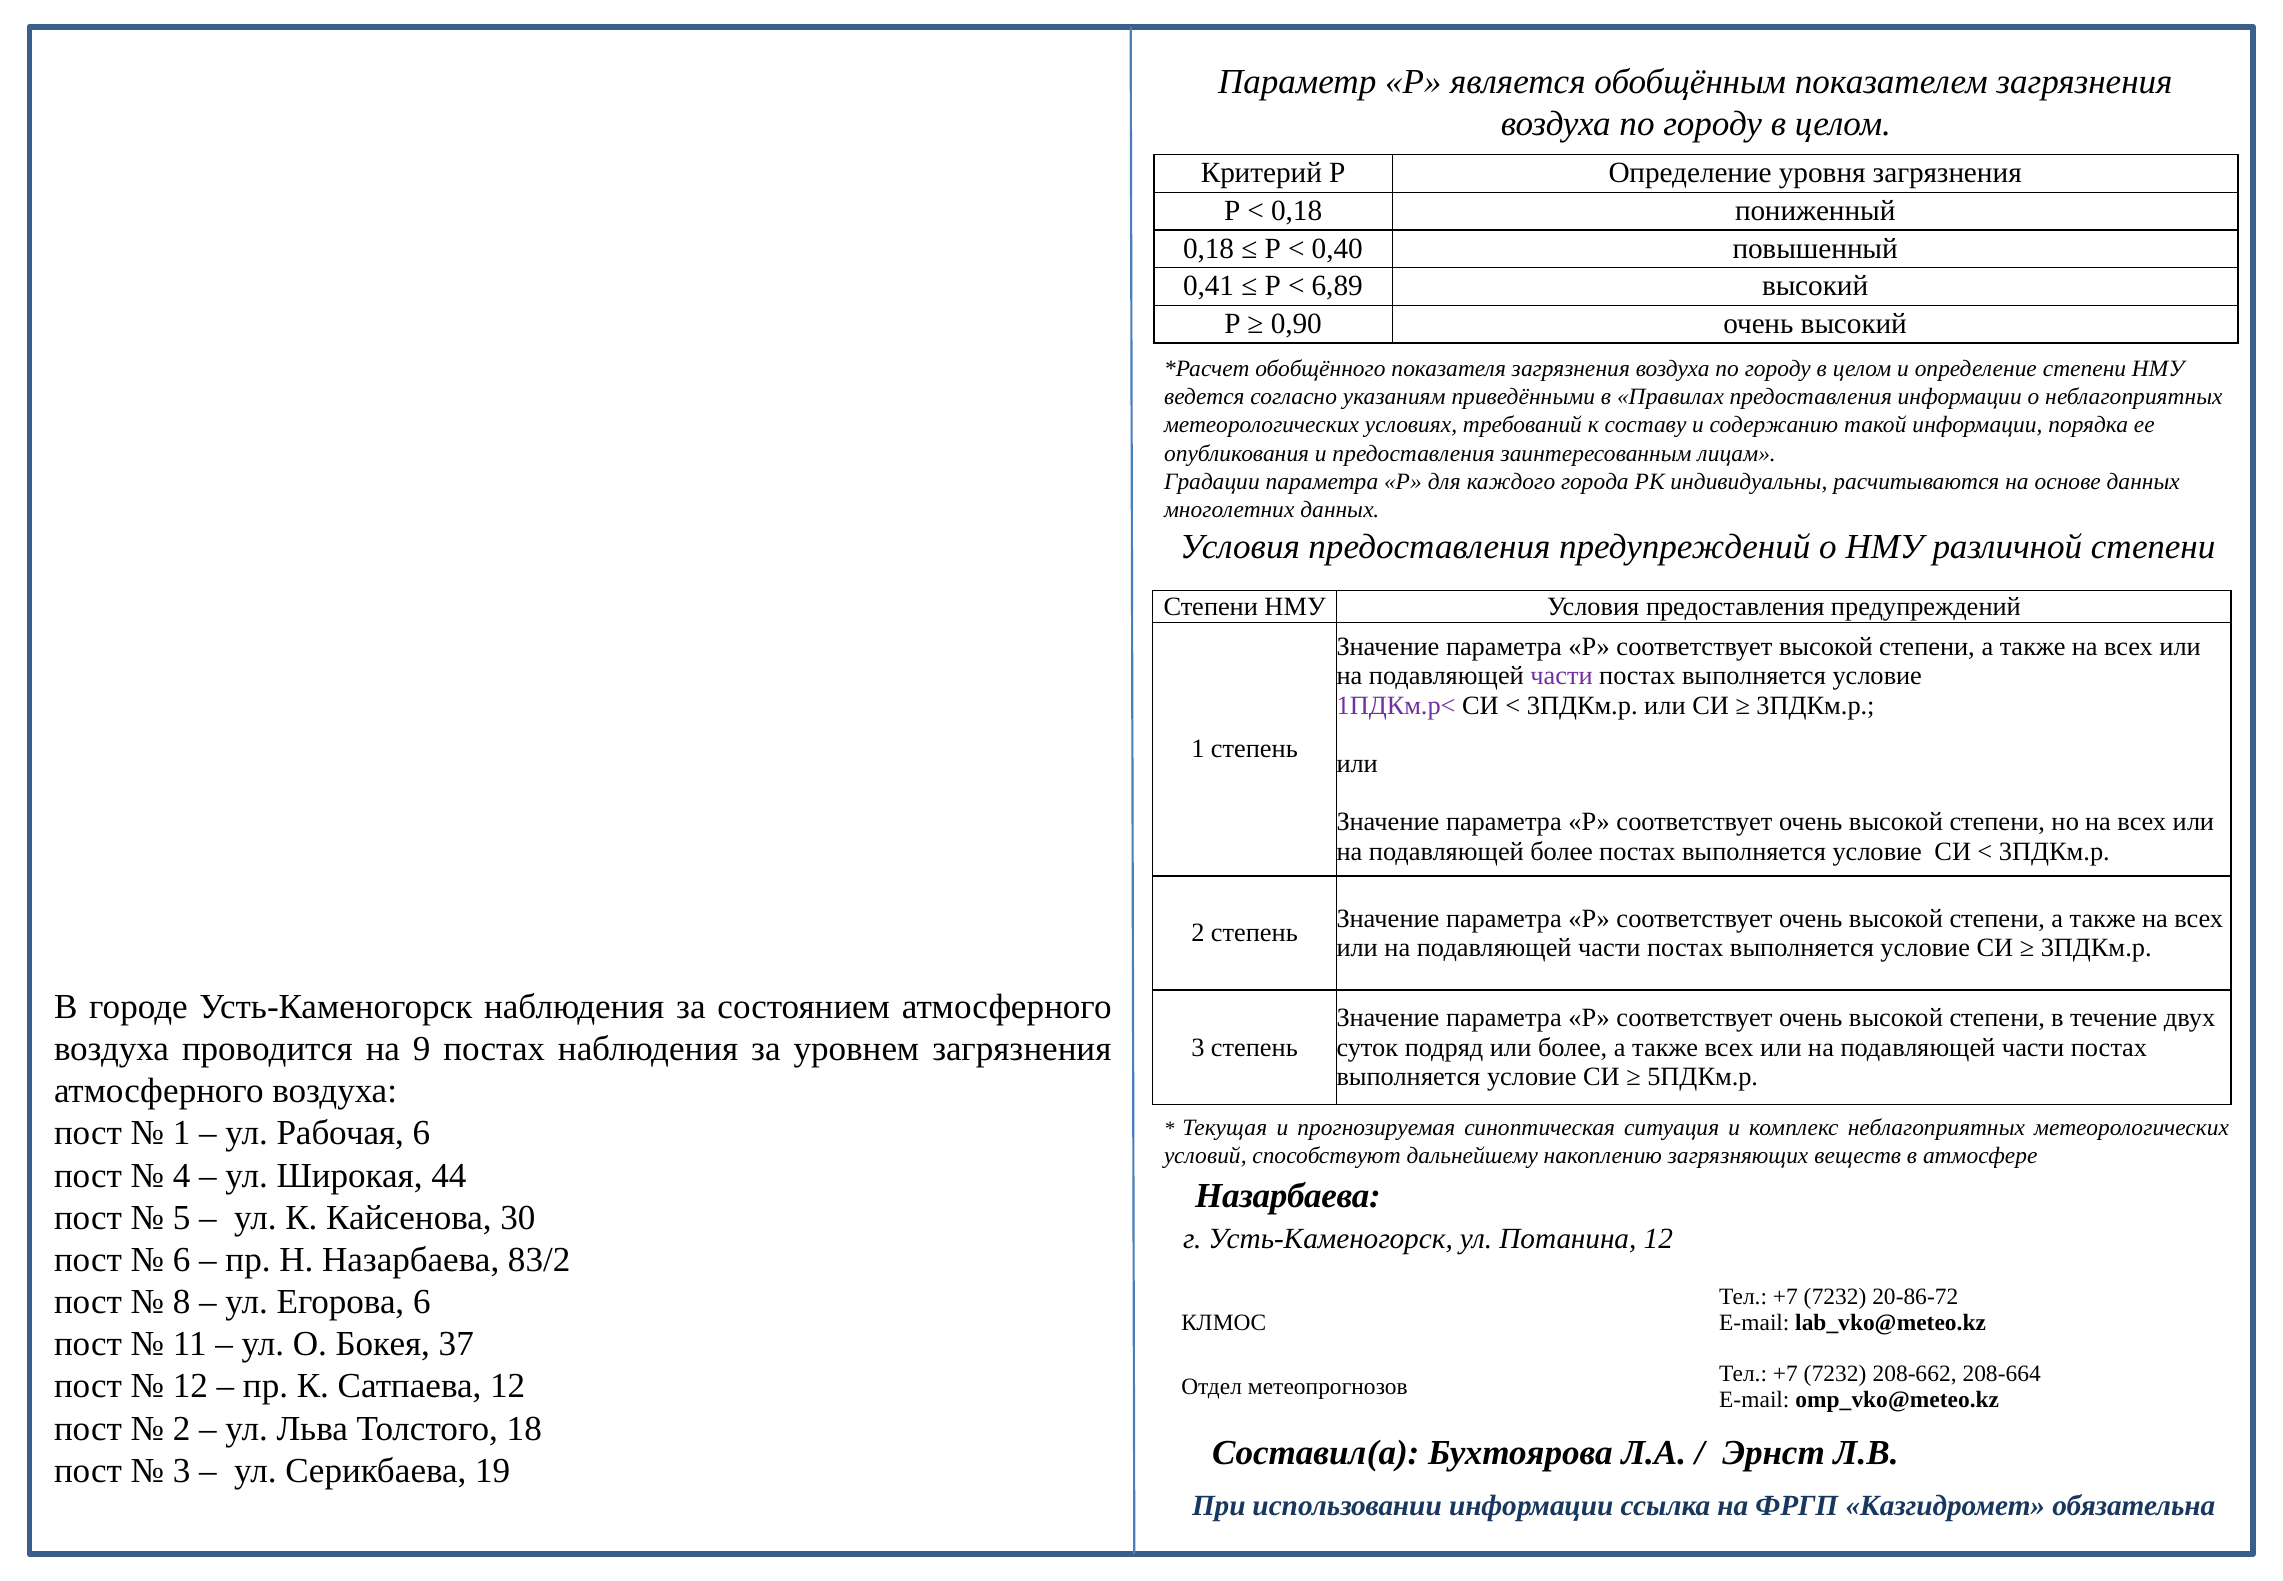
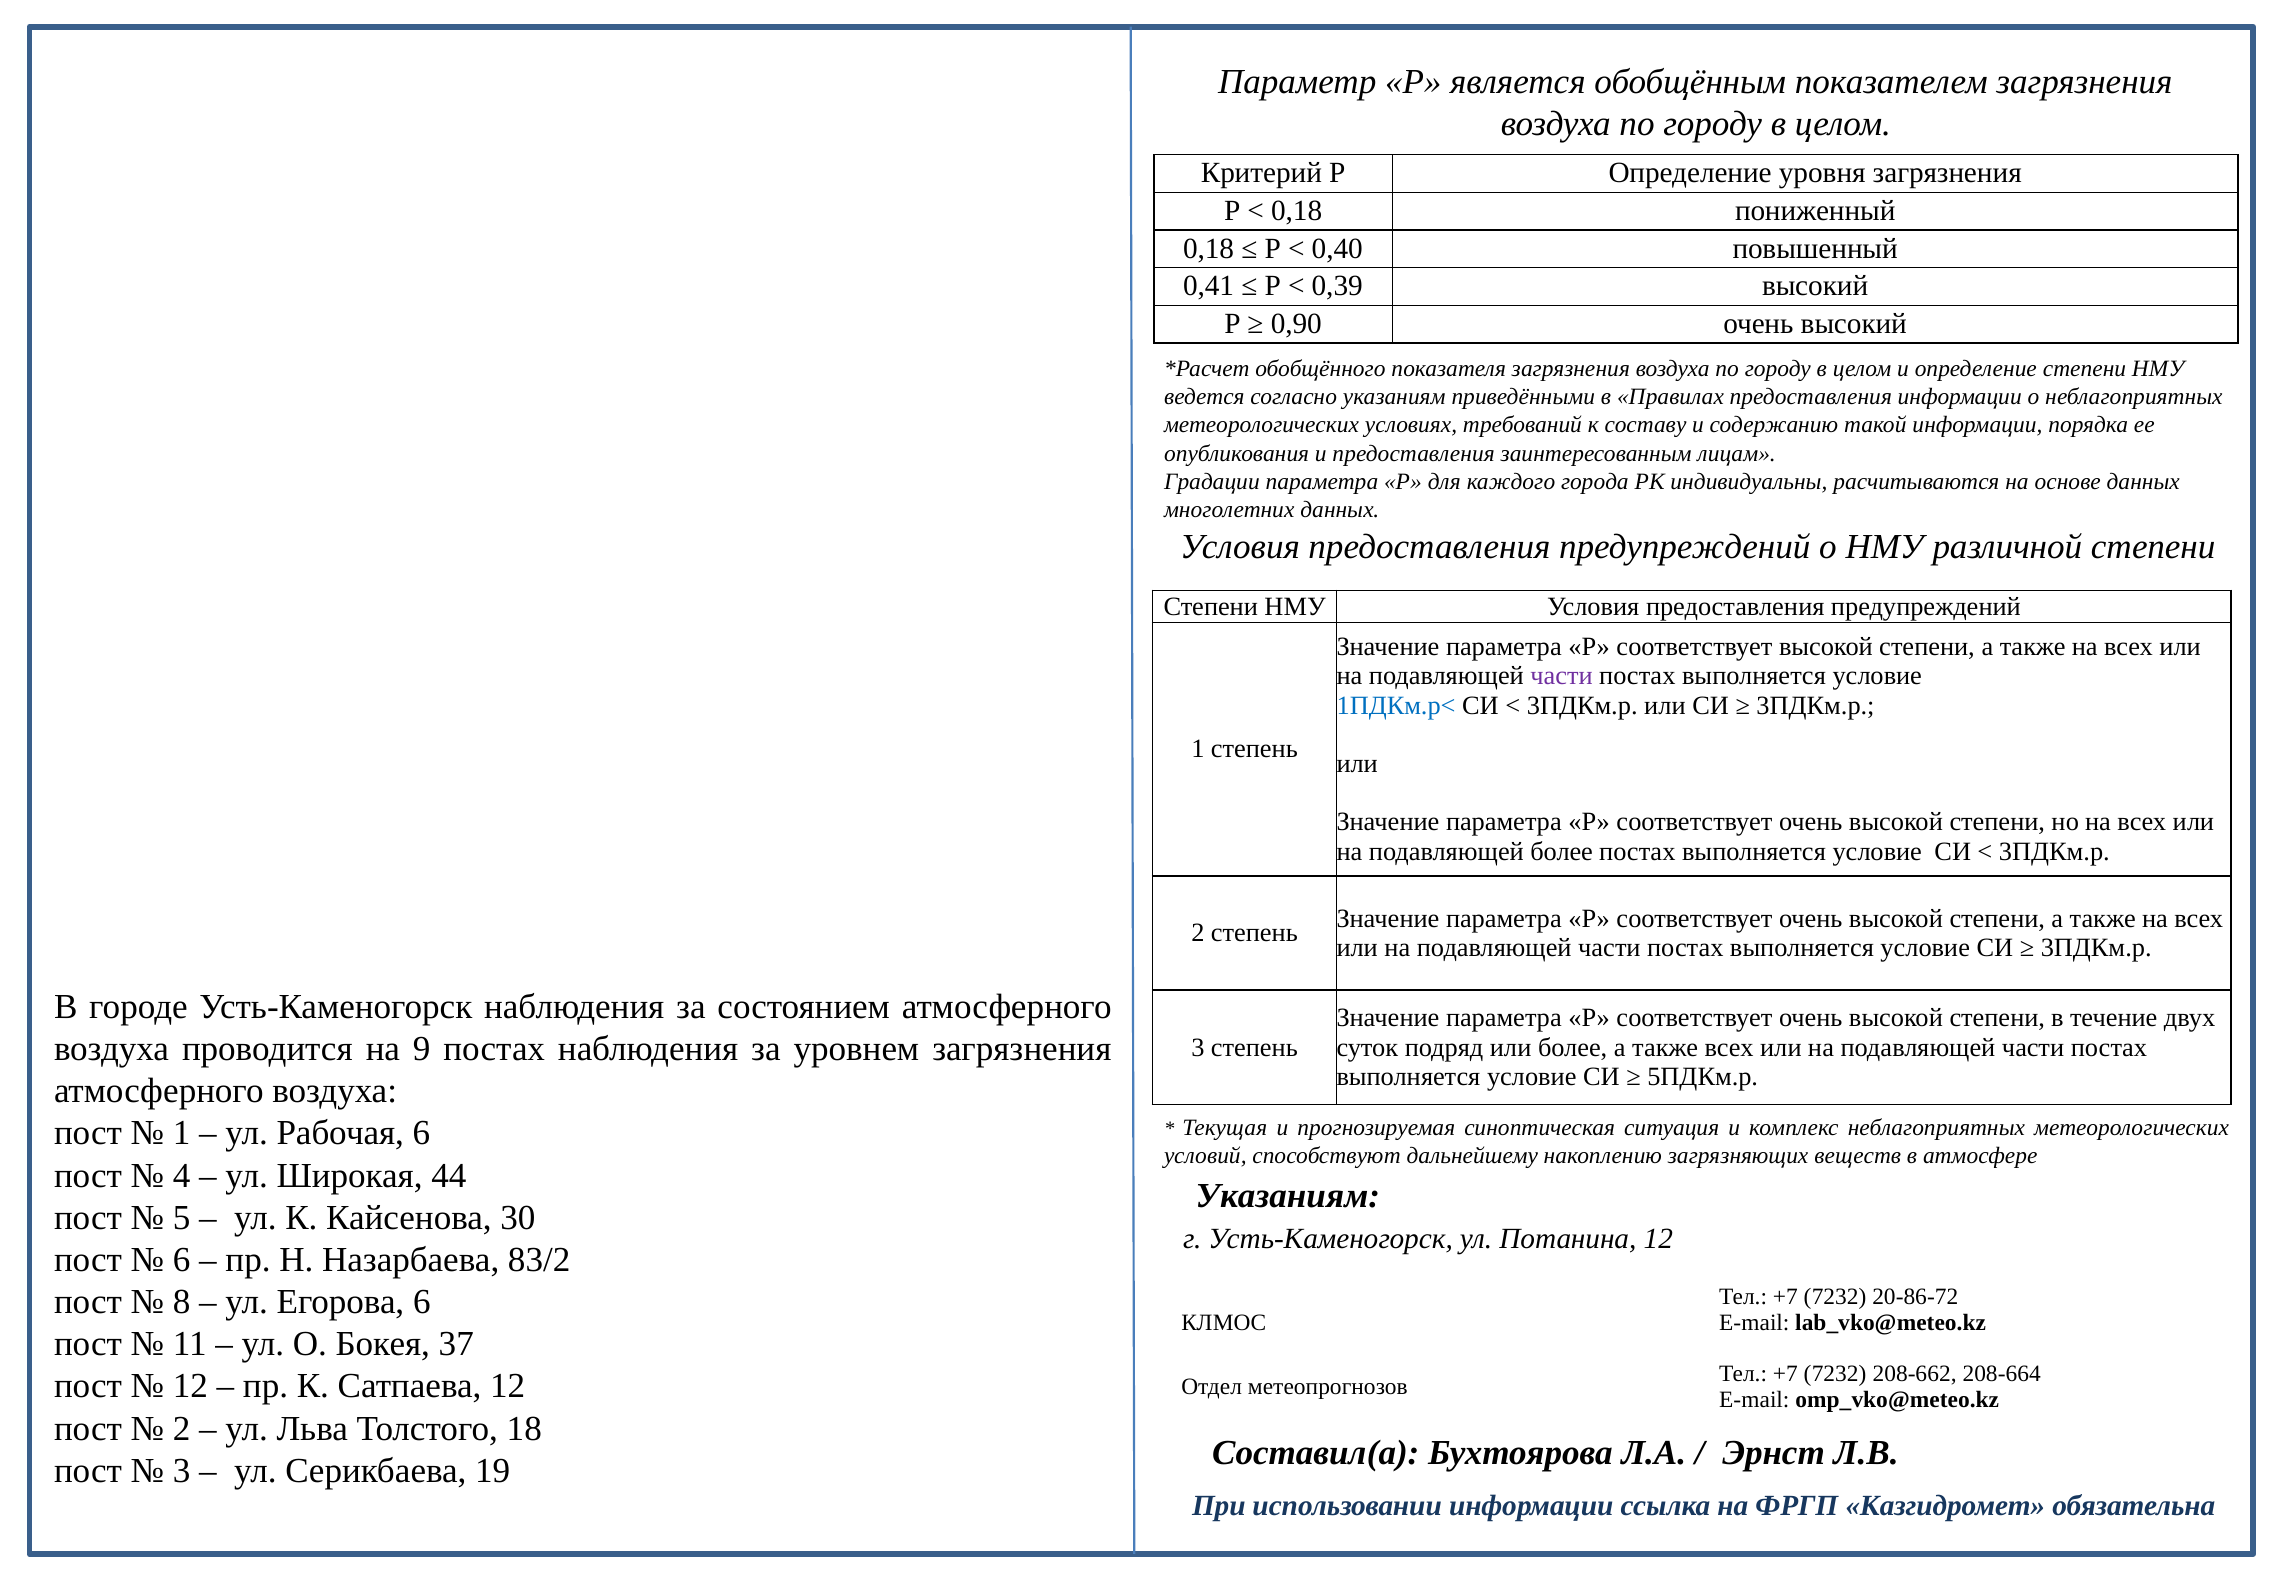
6,89: 6,89 -> 0,39 (1337, 286)
1ПДКм.р< colour: purple -> blue (1396, 705)
Назарбаева: Назарбаева -> Указаниям (1288, 1195)
